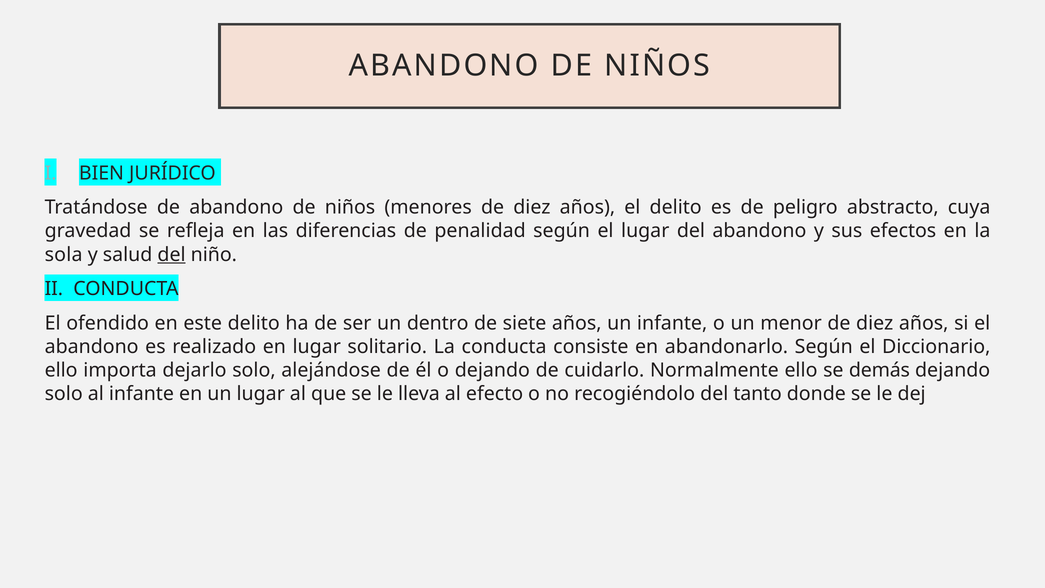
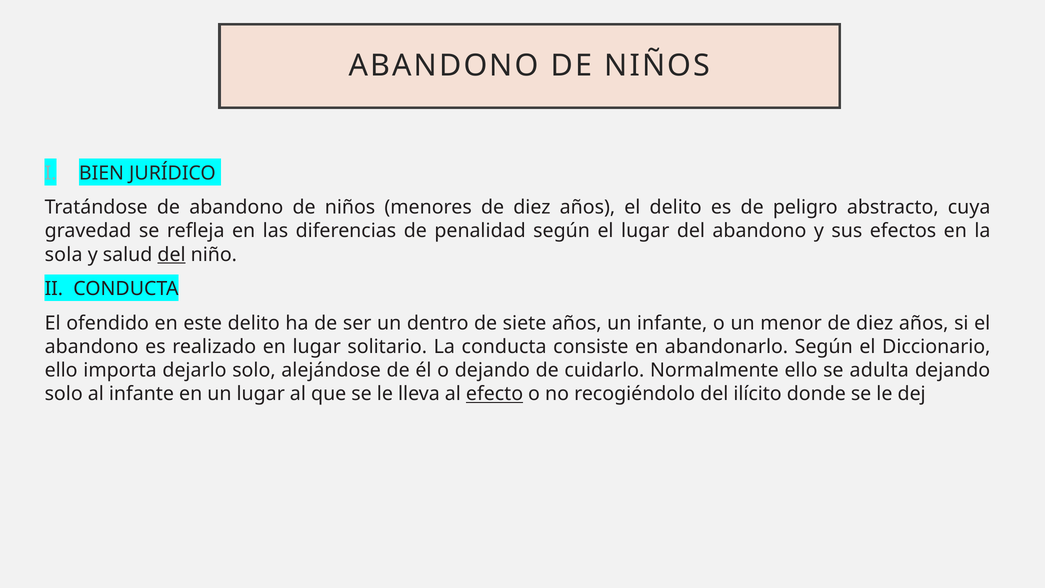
demás: demás -> adulta (879, 370)
efecto underline: none -> present (495, 394)
tanto: tanto -> ilícito (758, 394)
